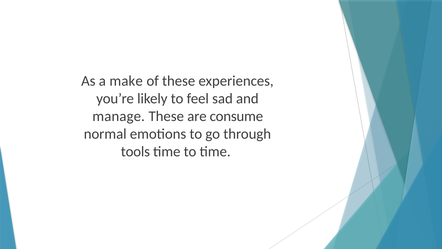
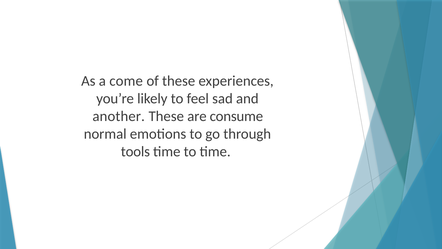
make: make -> come (126, 81)
manage: manage -> another (119, 116)
